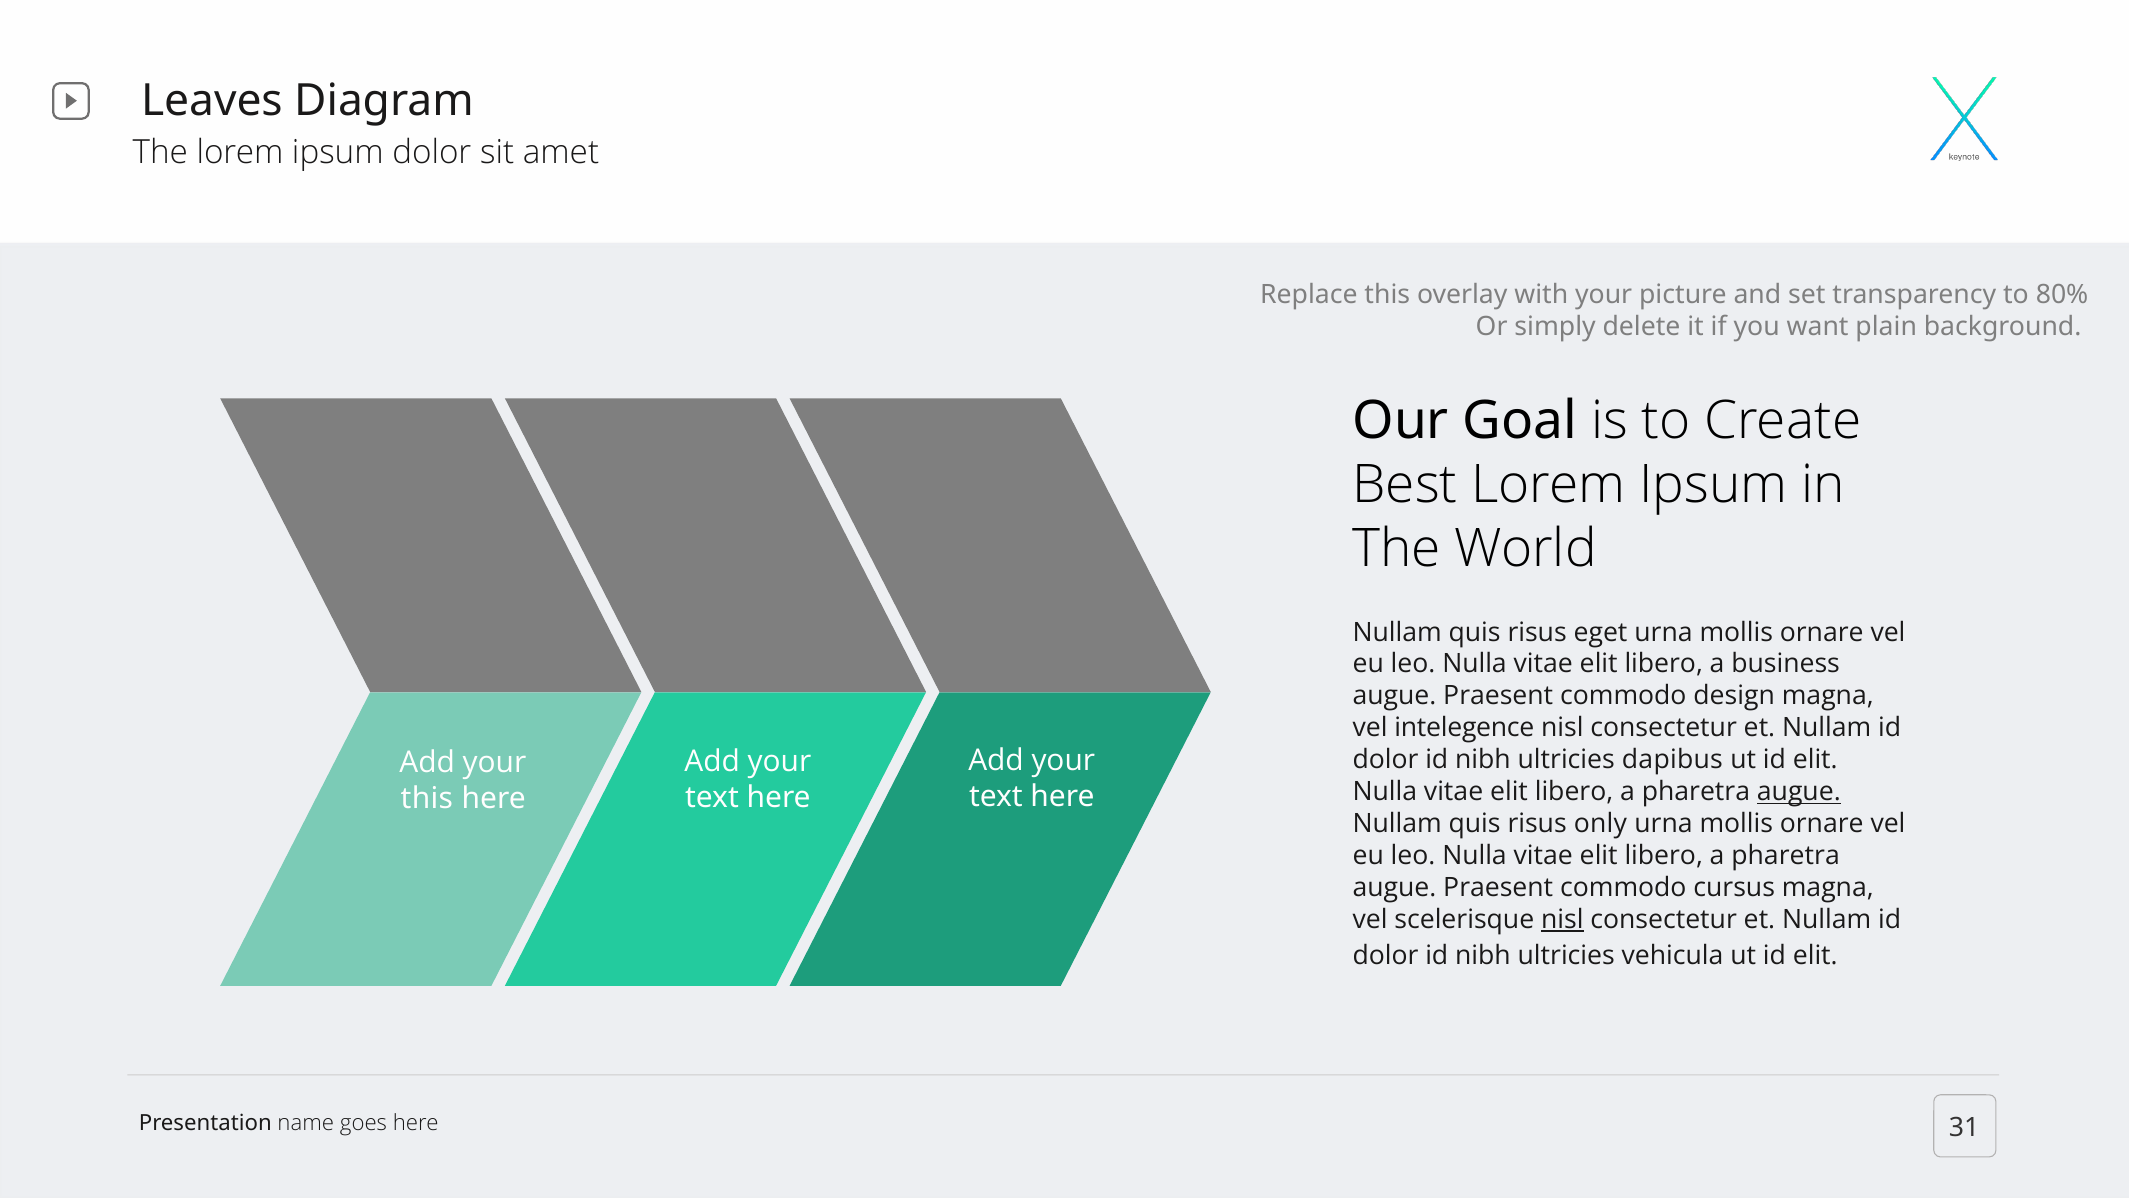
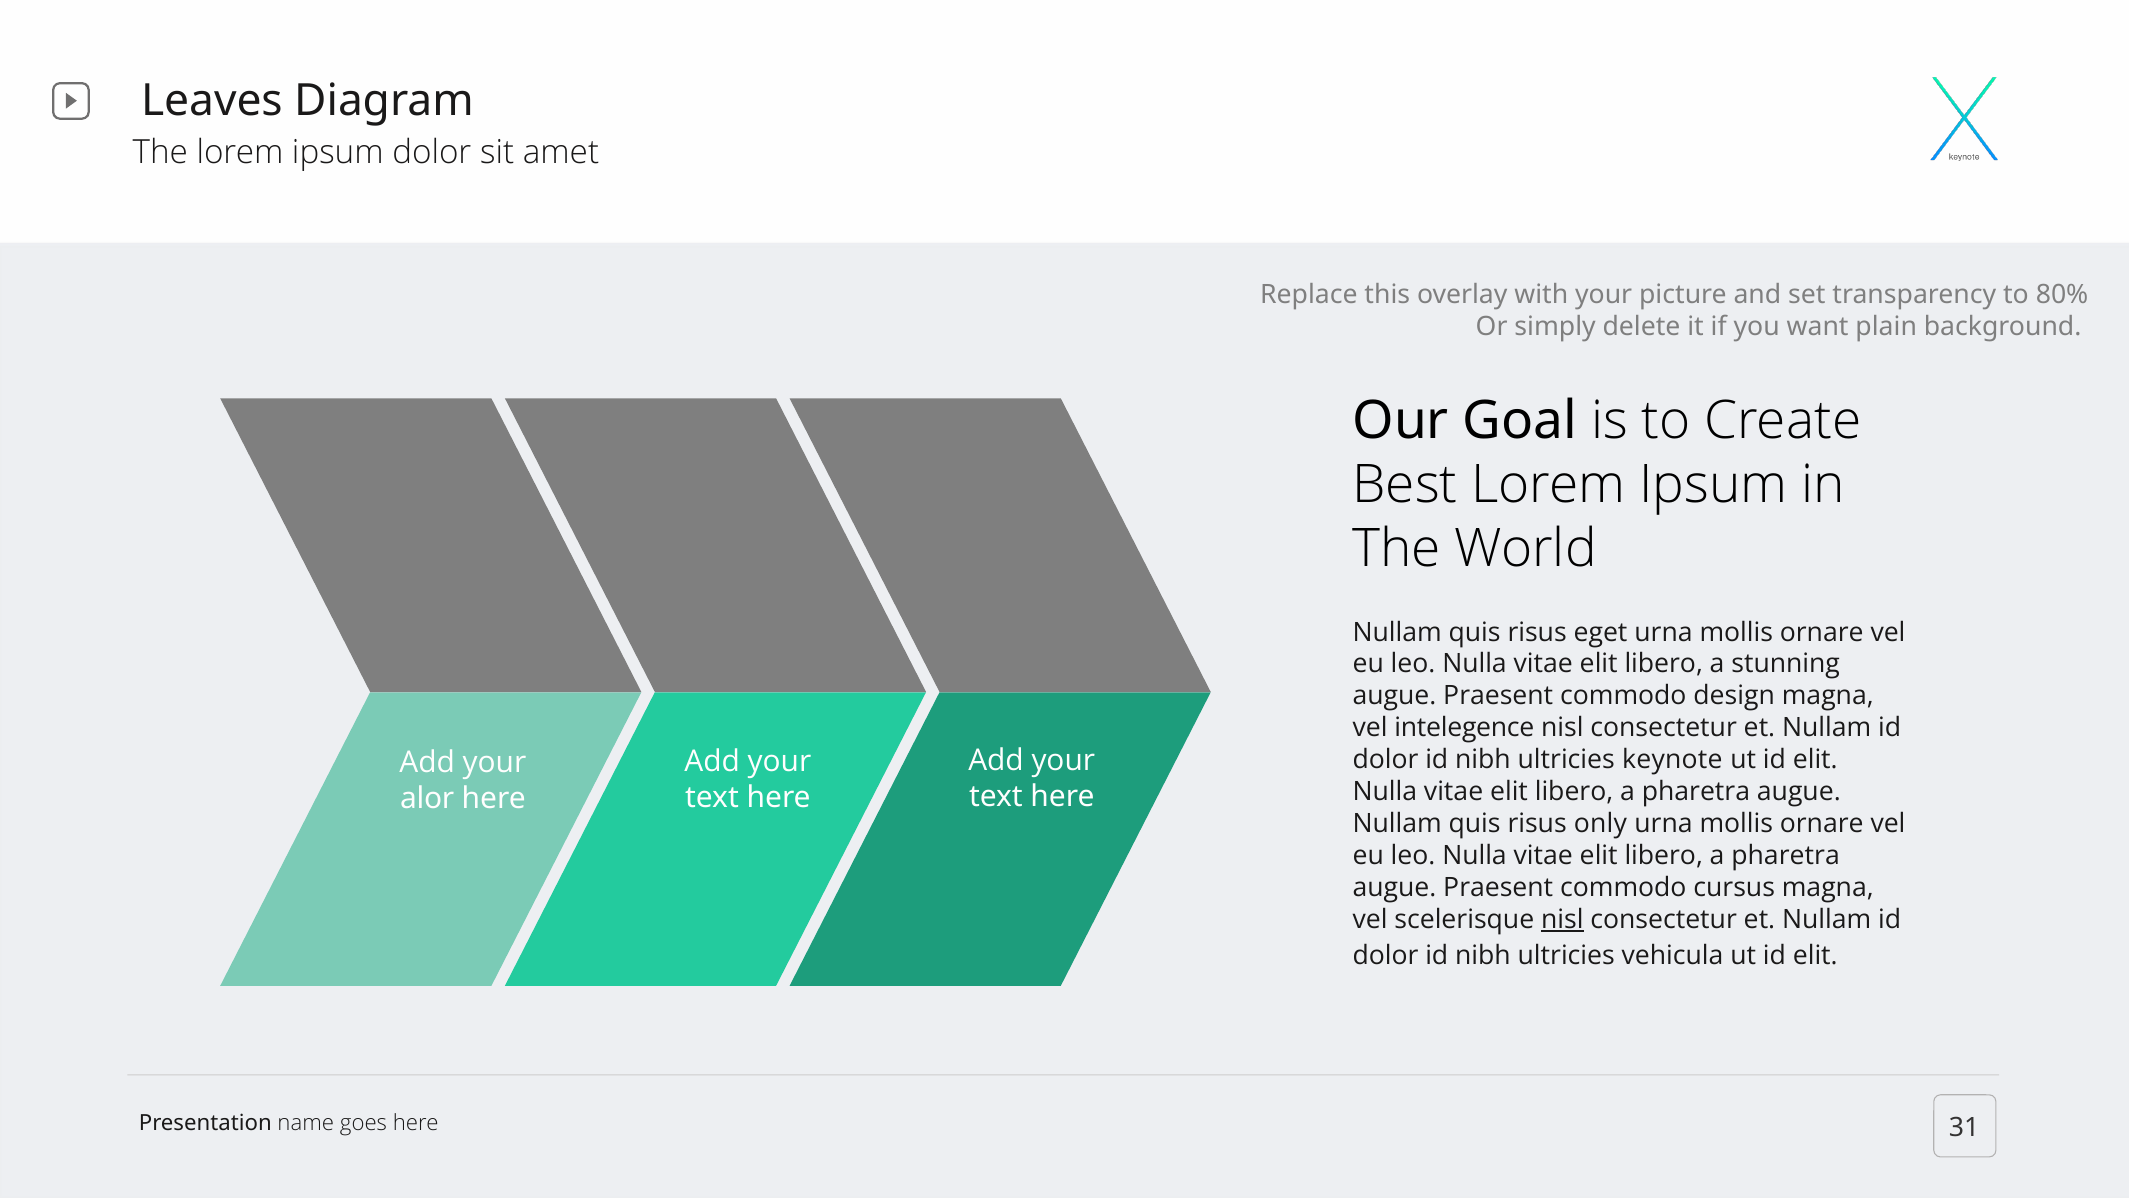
business: business -> stunning (1786, 664)
dapibus: dapibus -> keynote (1672, 760)
augue underline: present -> none (1799, 792)
this: this -> alor (427, 798)
